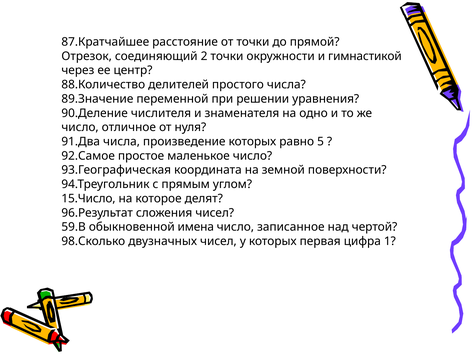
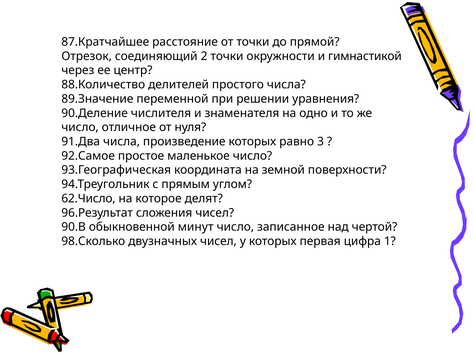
5: 5 -> 3 (321, 141)
15.Число: 15.Число -> 62.Число (88, 198)
59.В: 59.В -> 90.В (74, 227)
имена: имена -> минут (196, 227)
